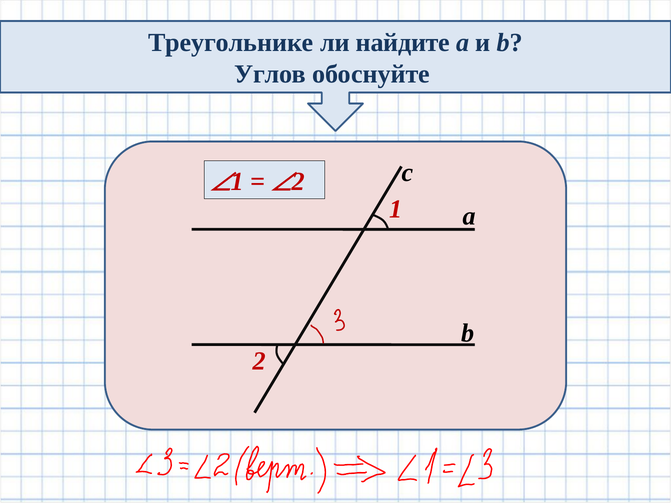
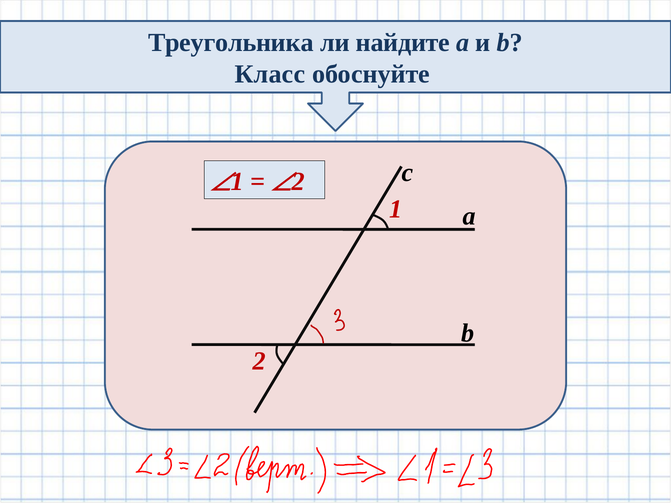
Треугольнике: Треугольнике -> Треугольника (231, 43)
Углов: Углов -> Класс (270, 74)
